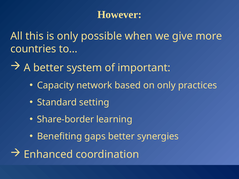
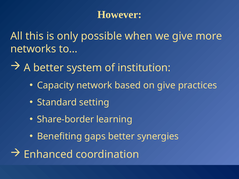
countries: countries -> networks (33, 49)
important: important -> institution (144, 68)
on only: only -> give (166, 86)
